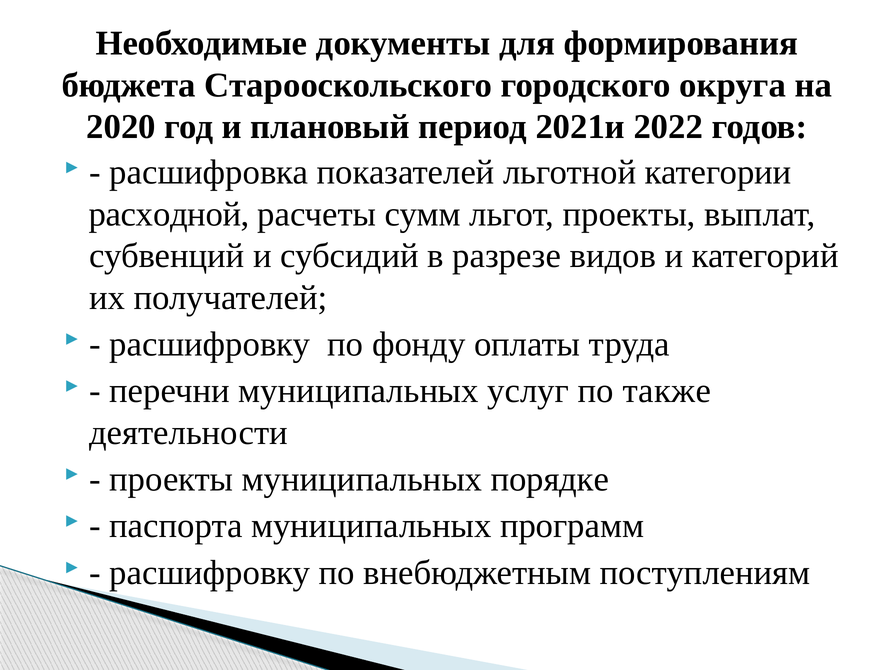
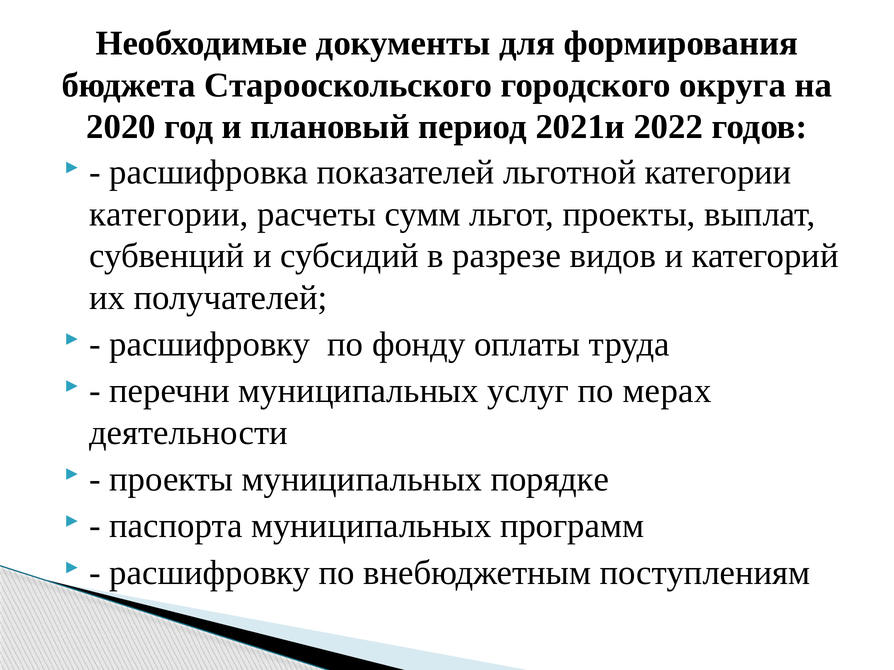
расходной: расходной -> категории (169, 214)
также: также -> мерах (667, 391)
